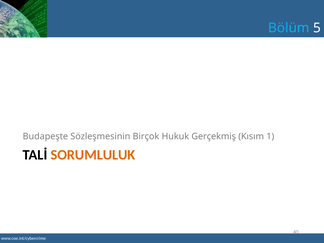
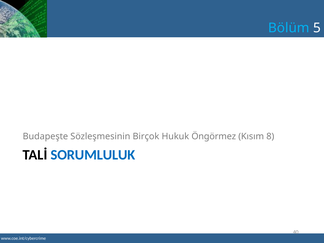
Gerçekmiş: Gerçekmiş -> Öngörmez (214, 136)
1: 1 -> 8 (270, 136)
SORUMLULUK colour: orange -> blue (93, 155)
